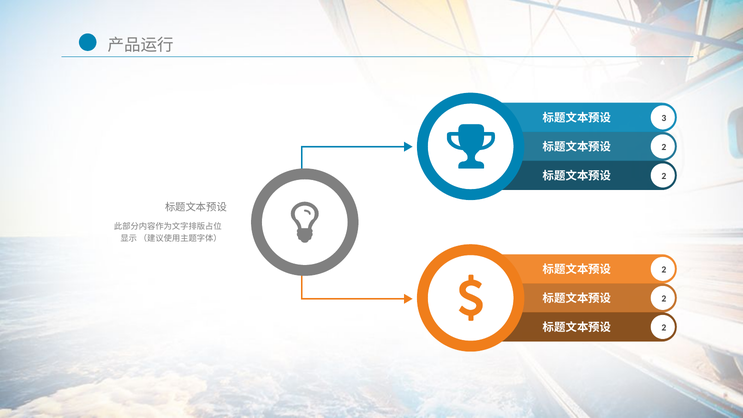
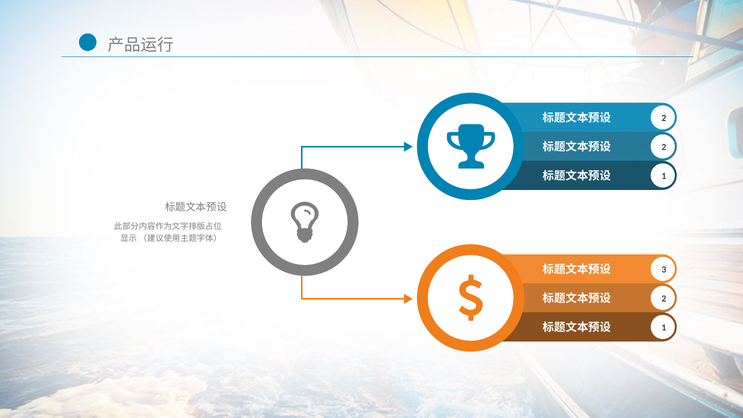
3: 3 -> 2 (664, 118)
2: 2 -> 1 (664, 176)
2: 2 -> 3 (664, 270)
2: 2 -> 1 (664, 328)
